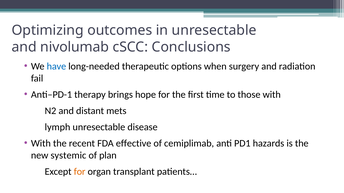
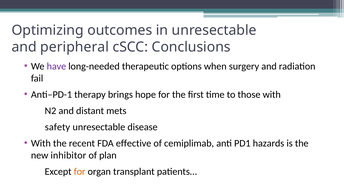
nivolumab: nivolumab -> peripheral (75, 47)
have colour: blue -> purple (56, 67)
lymph: lymph -> safety (58, 127)
systemic: systemic -> inhibitor (68, 156)
